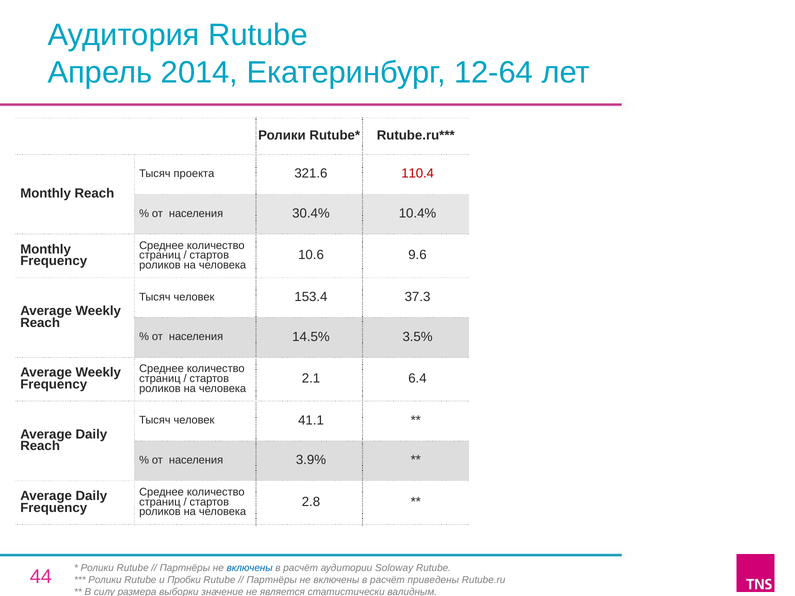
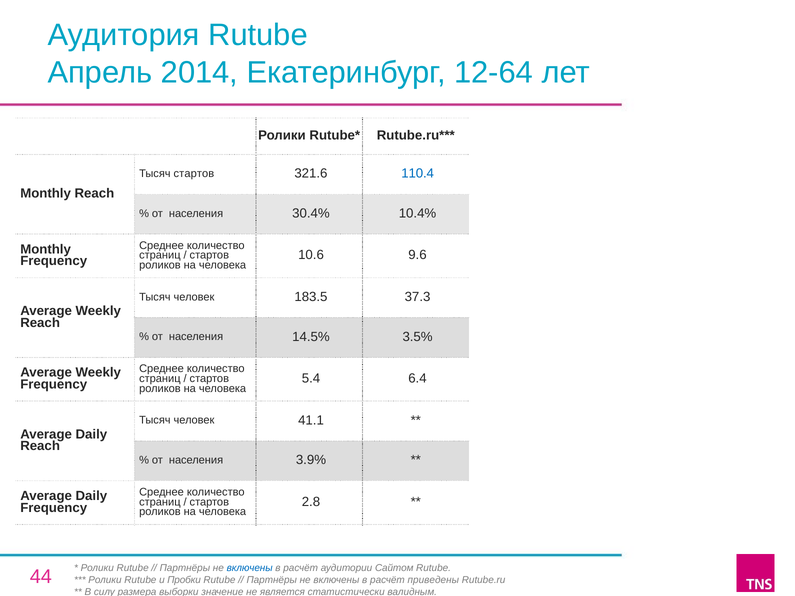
Тысяч проекта: проекта -> стартов (194, 174)
110.4 colour: red -> blue (418, 174)
153.4: 153.4 -> 183.5 (311, 297)
2.1: 2.1 -> 5.4 (311, 379)
Soloway: Soloway -> Сайтом (394, 568)
